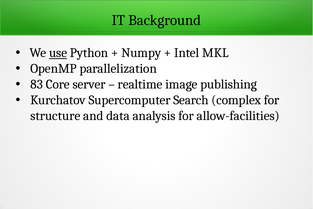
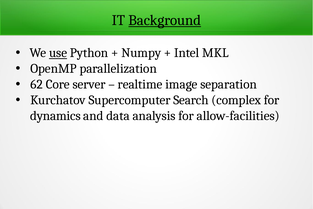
Background underline: none -> present (165, 20)
83: 83 -> 62 (37, 84)
publishing: publishing -> separation (229, 84)
structure: structure -> dynamics (55, 116)
